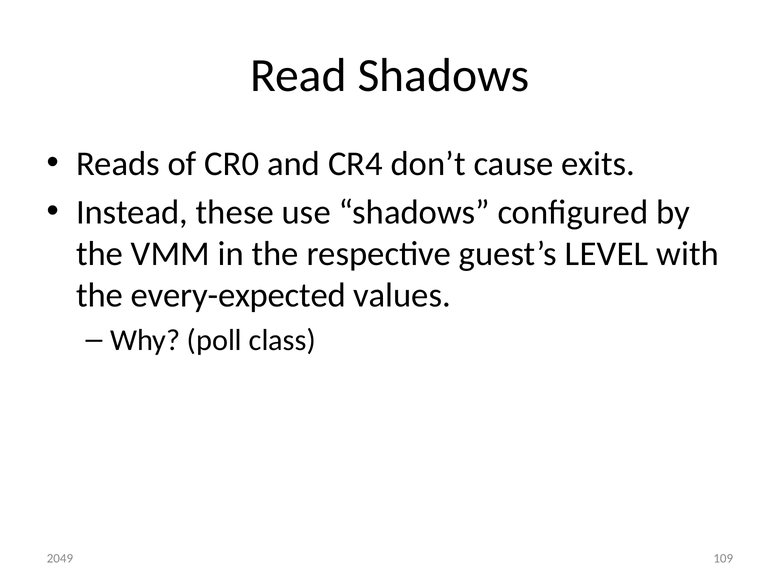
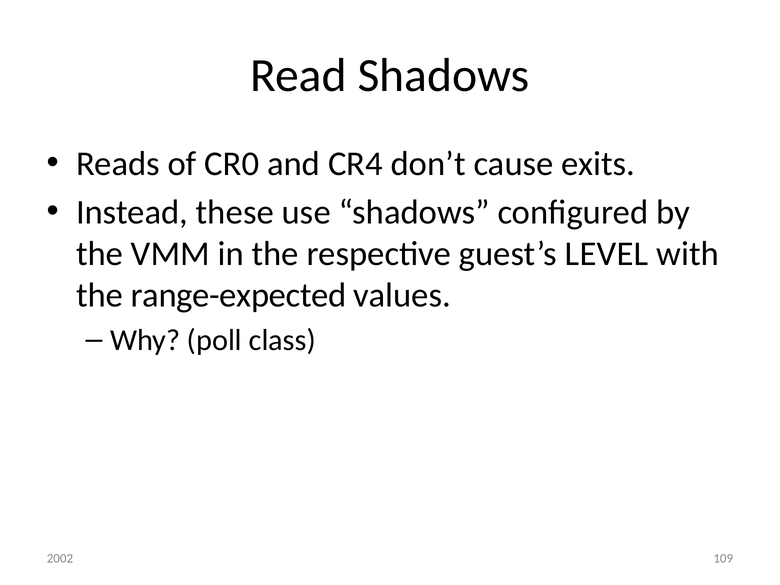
every-expected: every-expected -> range-expected (238, 295)
2049: 2049 -> 2002 (60, 559)
